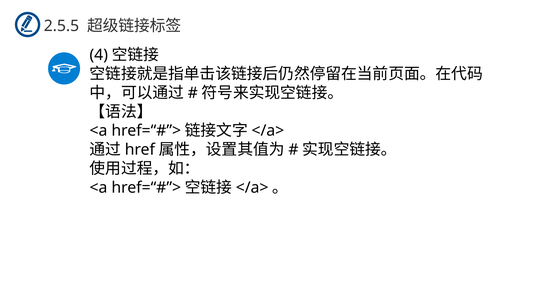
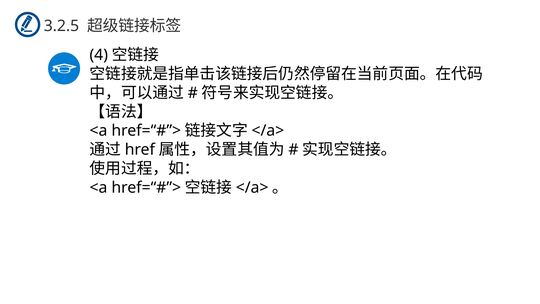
2.5.5: 2.5.5 -> 3.2.5 (61, 26)
